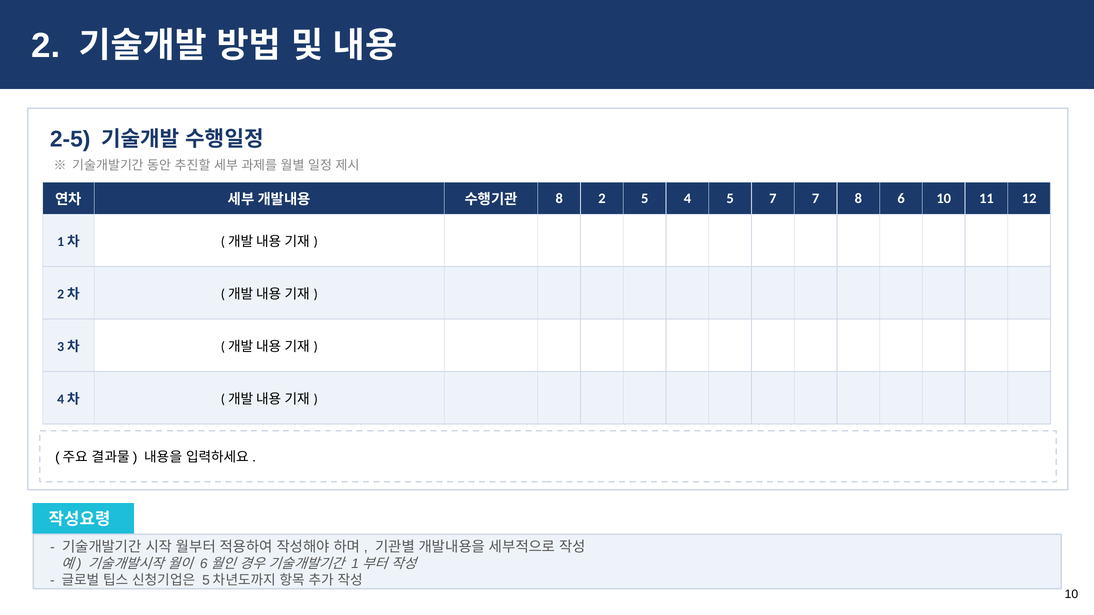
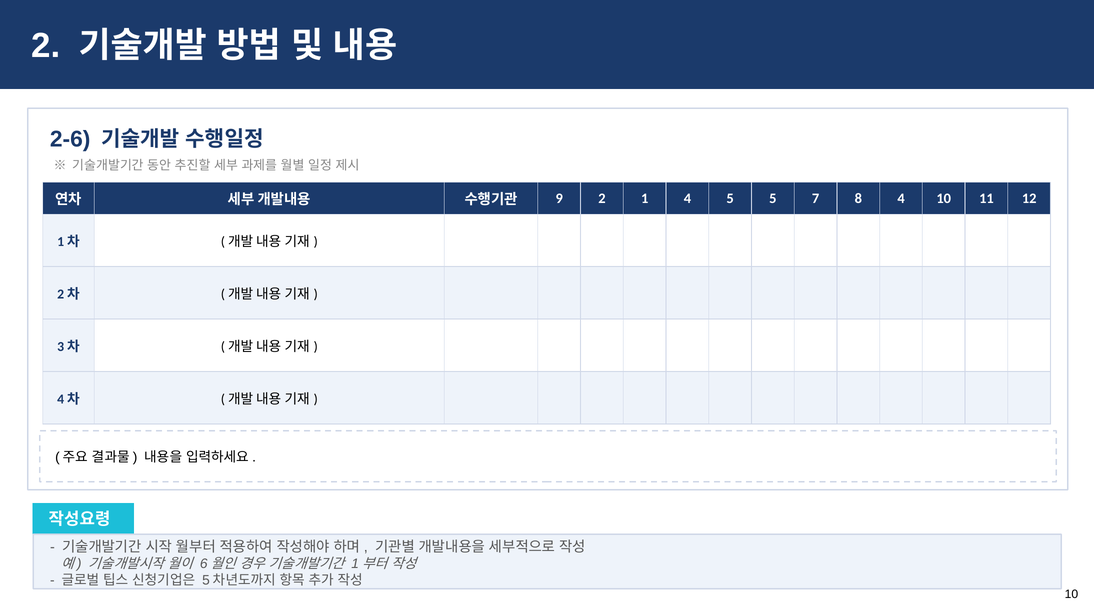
2-5: 2-5 -> 2-6 (70, 139)
8: 8 -> 9 (559, 198)
2 5: 5 -> 1 (645, 198)
5 7: 7 -> 5 (773, 198)
8 6: 6 -> 4 (901, 198)
